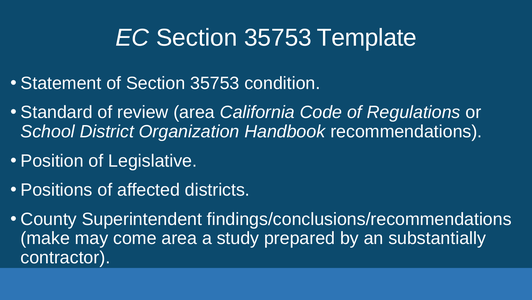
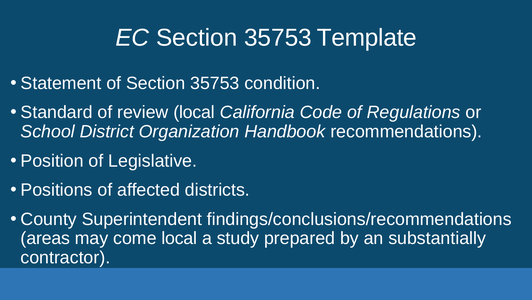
review area: area -> local (194, 112)
make: make -> areas (45, 238)
come area: area -> local (179, 238)
